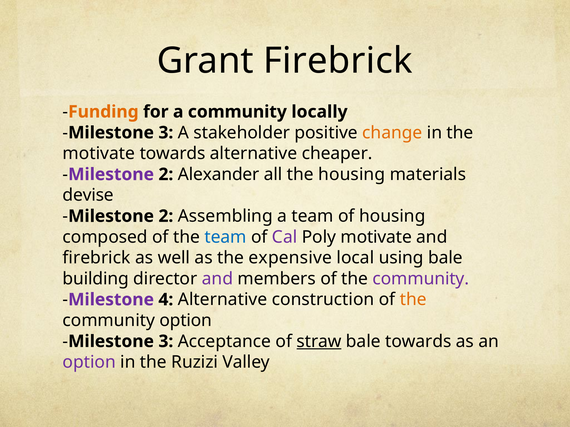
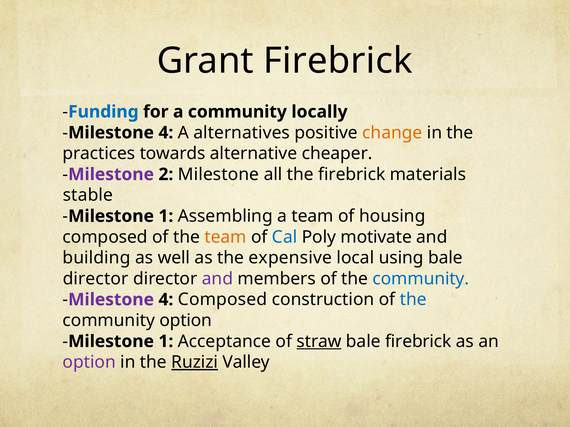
Funding colour: orange -> blue (103, 112)
3: 3 -> 4 (166, 133)
stakeholder: stakeholder -> alternatives (242, 133)
motivate: motivate -> practices (99, 154)
2 Alexander: Alexander -> Milestone (219, 175)
the housing: housing -> firebrick (352, 175)
devise: devise -> stable (88, 195)
2: 2 -> 1 (166, 216)
team colour: blue -> orange (226, 237)
Cal colour: purple -> blue (285, 237)
firebrick: firebrick -> building (97, 258)
building: building -> director (96, 279)
community colour: purple -> blue (421, 279)
4 Alternative: Alternative -> Composed (223, 300)
the colour: orange -> blue (413, 300)
3: 3 -> 1 (166, 342)
bale towards: towards -> firebrick (418, 342)
Ruzizi underline: none -> present (195, 363)
